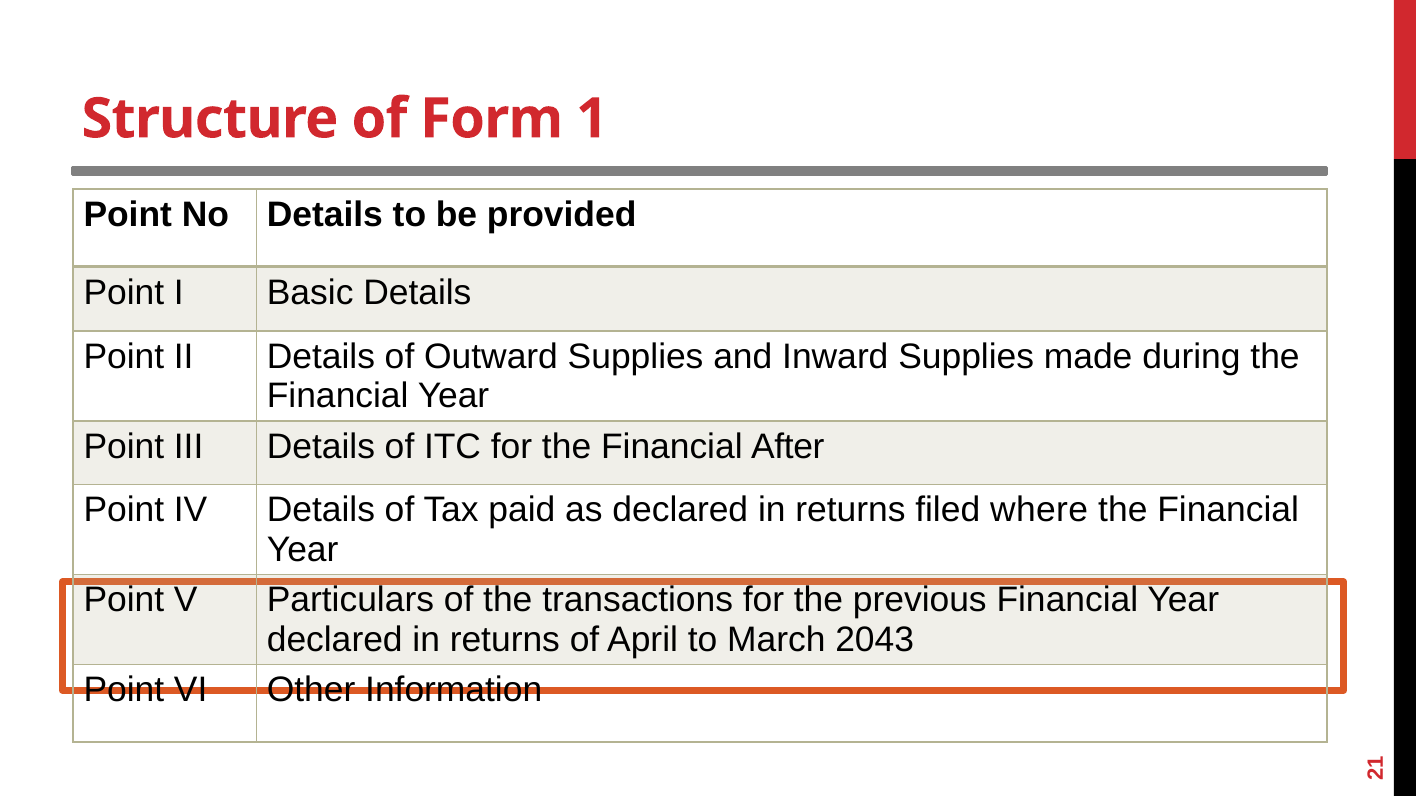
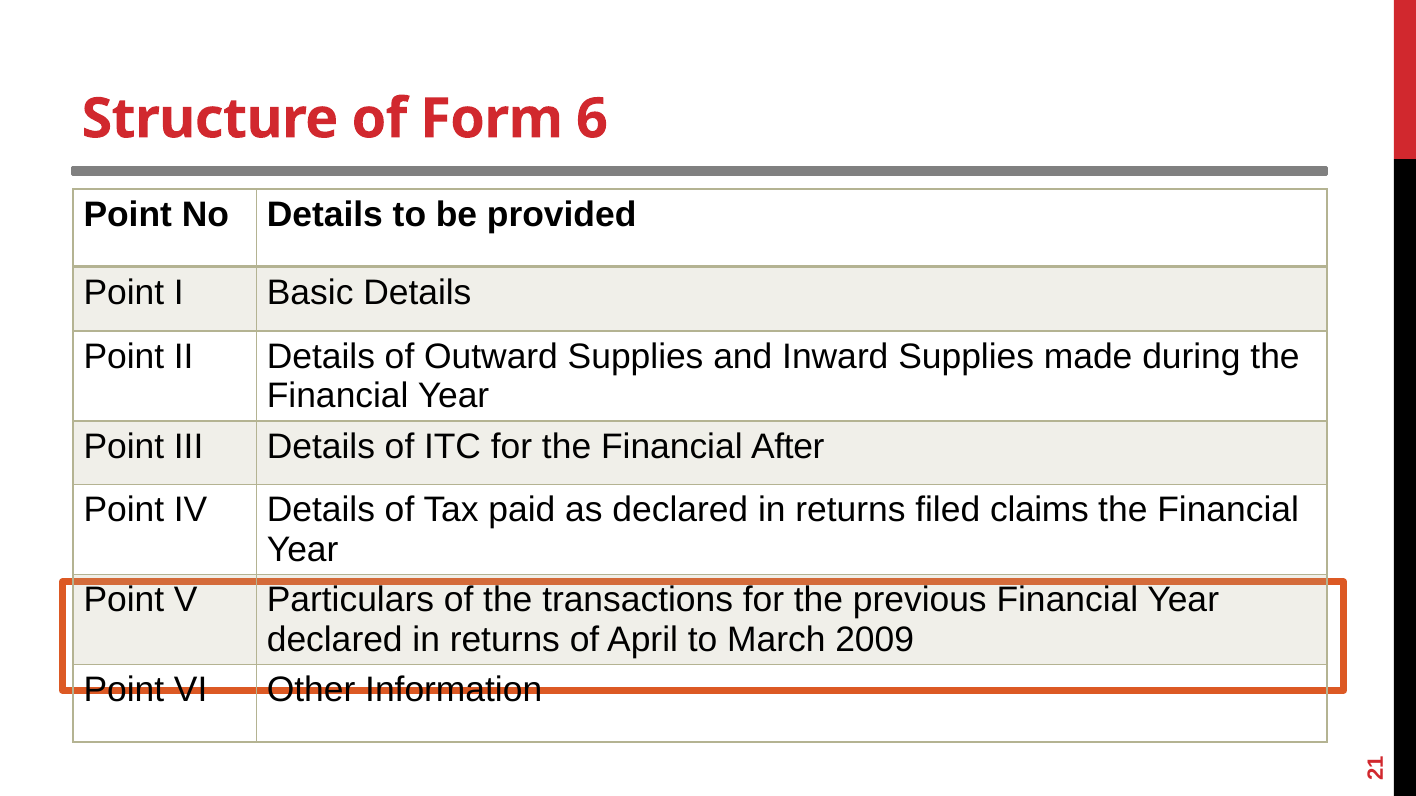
Form 1: 1 -> 6 (592, 119)
where: where -> claims (1039, 510)
2043: 2043 -> 2009 (875, 640)
